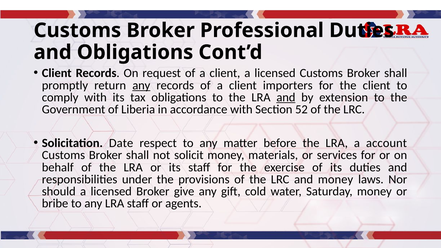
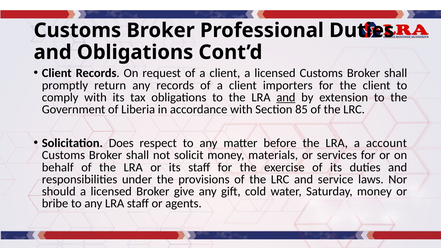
any underline: present -> none (141, 85)
52: 52 -> 85 (301, 109)
Date: Date -> Does (121, 143)
and money: money -> service (336, 179)
